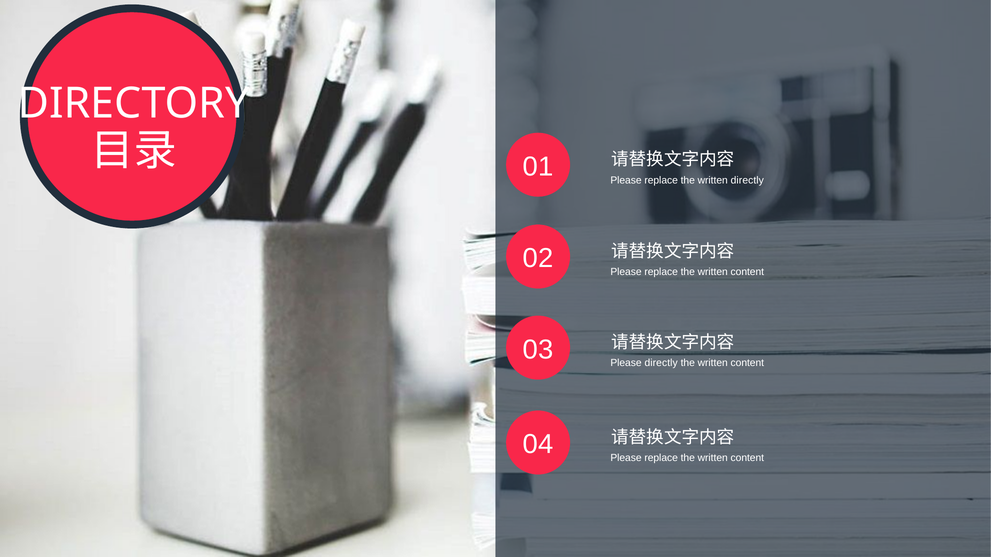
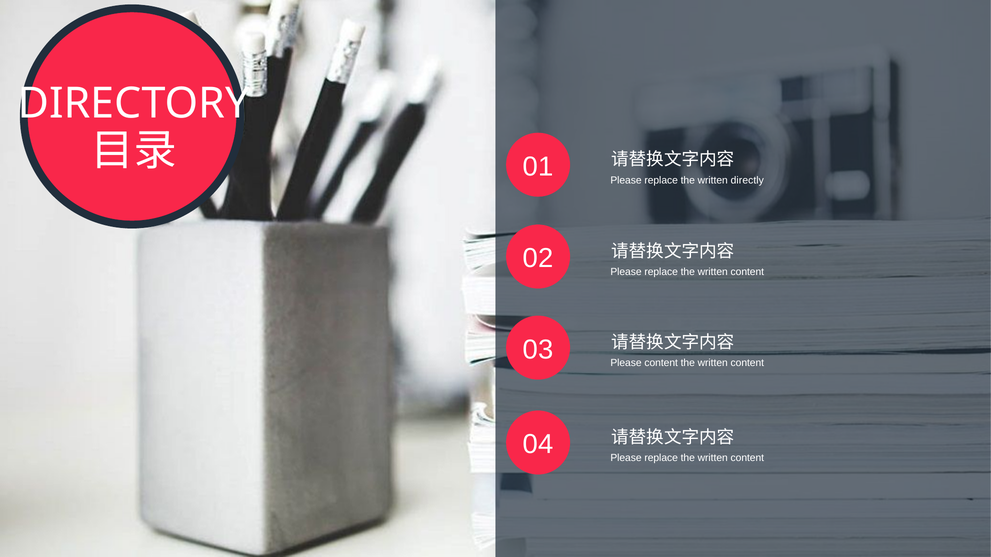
Please directly: directly -> content (661, 363)
